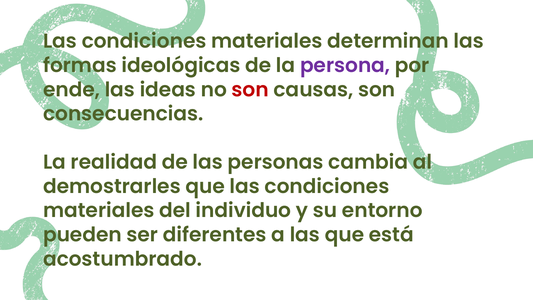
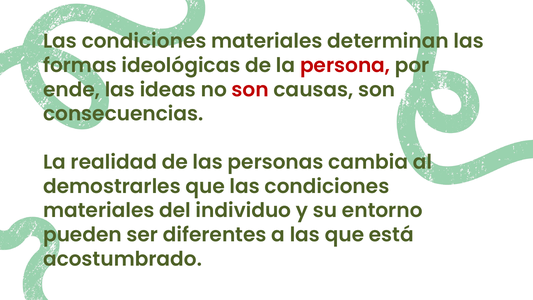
persona colour: purple -> red (345, 65)
